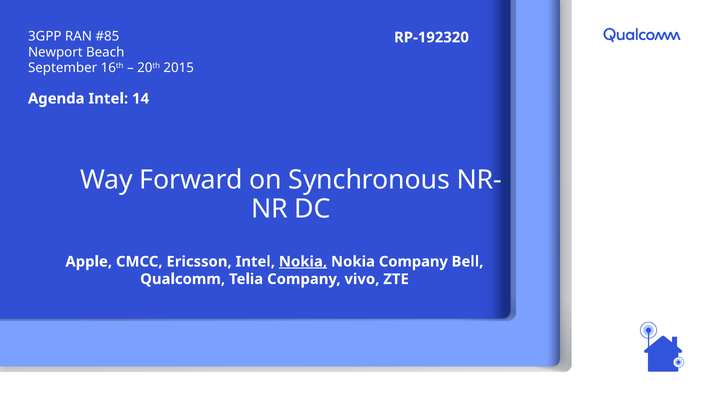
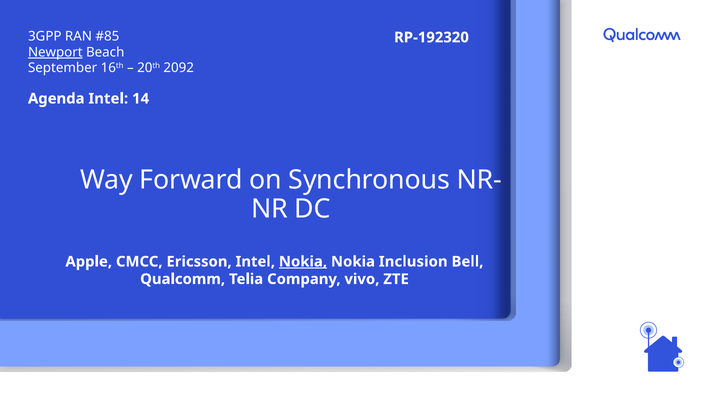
Newport underline: none -> present (55, 52)
2015: 2015 -> 2092 (179, 68)
Nokia Company: Company -> Inclusion (413, 262)
